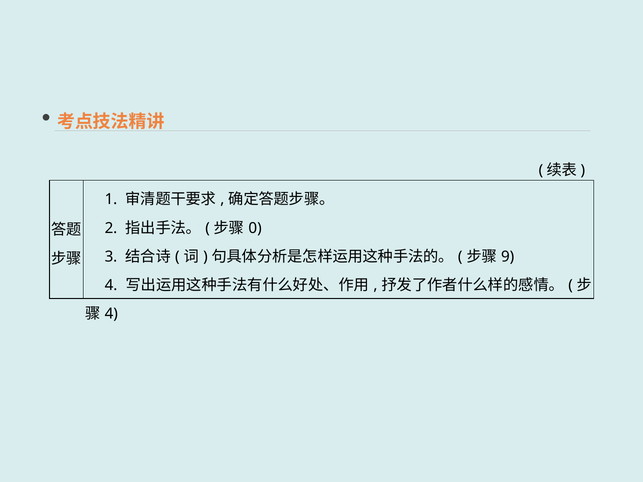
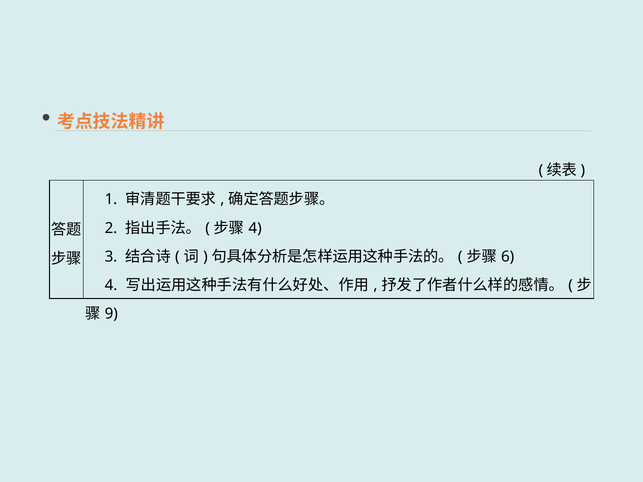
0: 0 -> 4 (255, 228)
9: 9 -> 6 (508, 257)
4: 4 -> 9 (111, 314)
